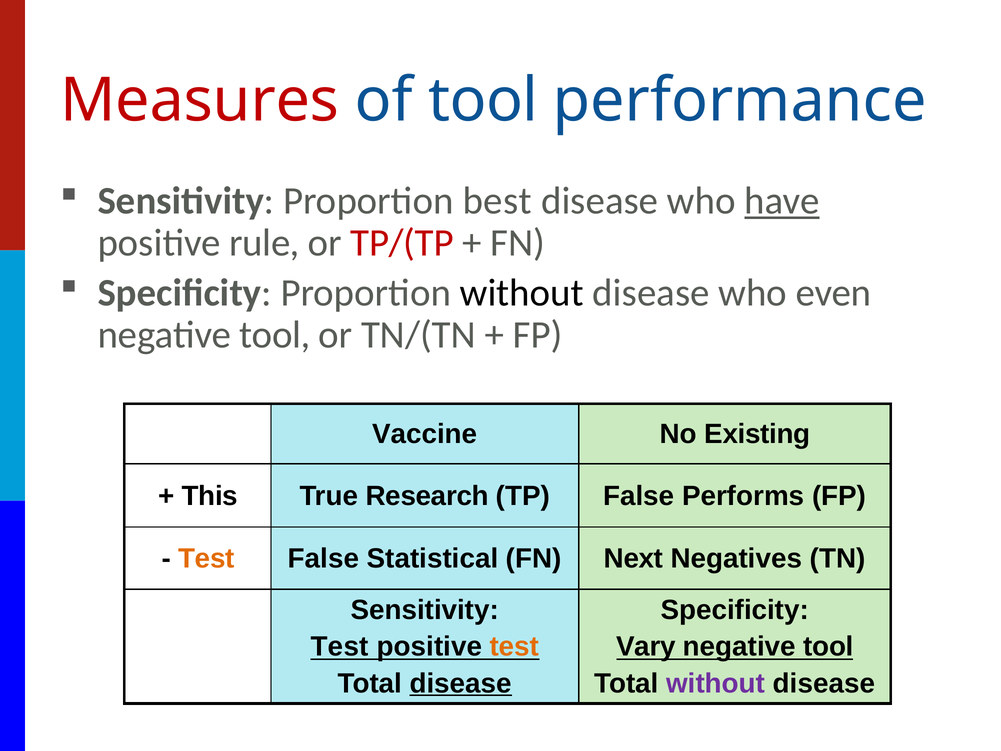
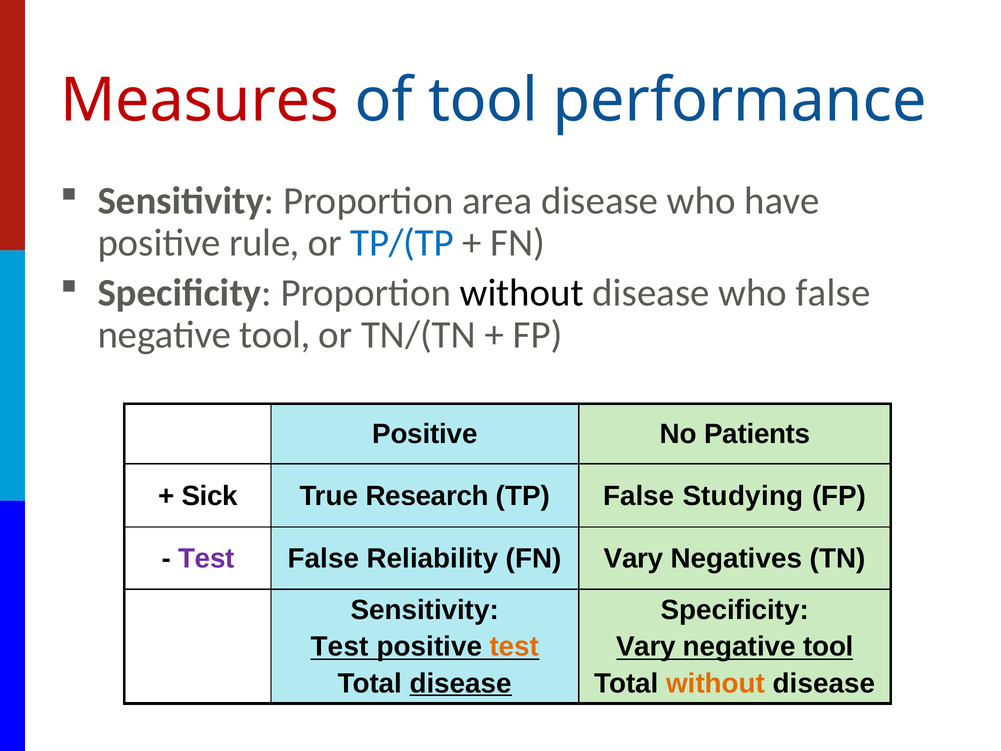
best: best -> area (497, 201)
have underline: present -> none (782, 201)
TP/(TP colour: red -> blue (402, 243)
who even: even -> false (833, 293)
Vaccine: Vaccine -> Positive (425, 434)
Existing: Existing -> Patients (757, 434)
This: This -> Sick (210, 496)
Performs: Performs -> Studying (743, 496)
Test colour: orange -> purple (206, 558)
Statistical: Statistical -> Reliability (432, 558)
FN Next: Next -> Vary (634, 558)
without colour: purple -> orange (716, 683)
